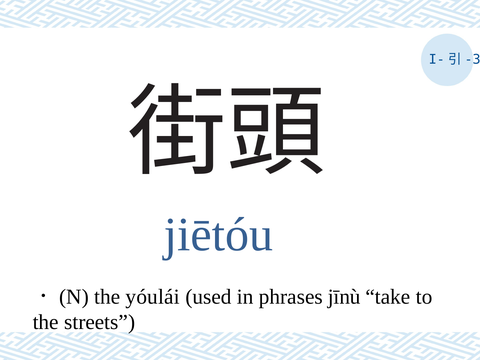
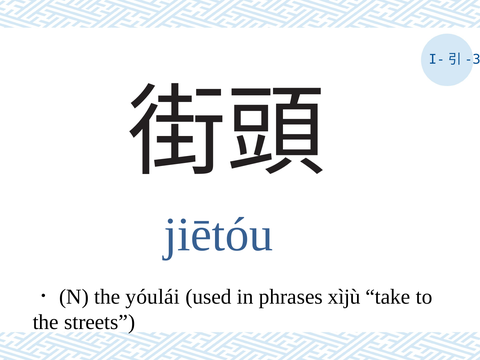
jīnù: jīnù -> xìjù (344, 297)
